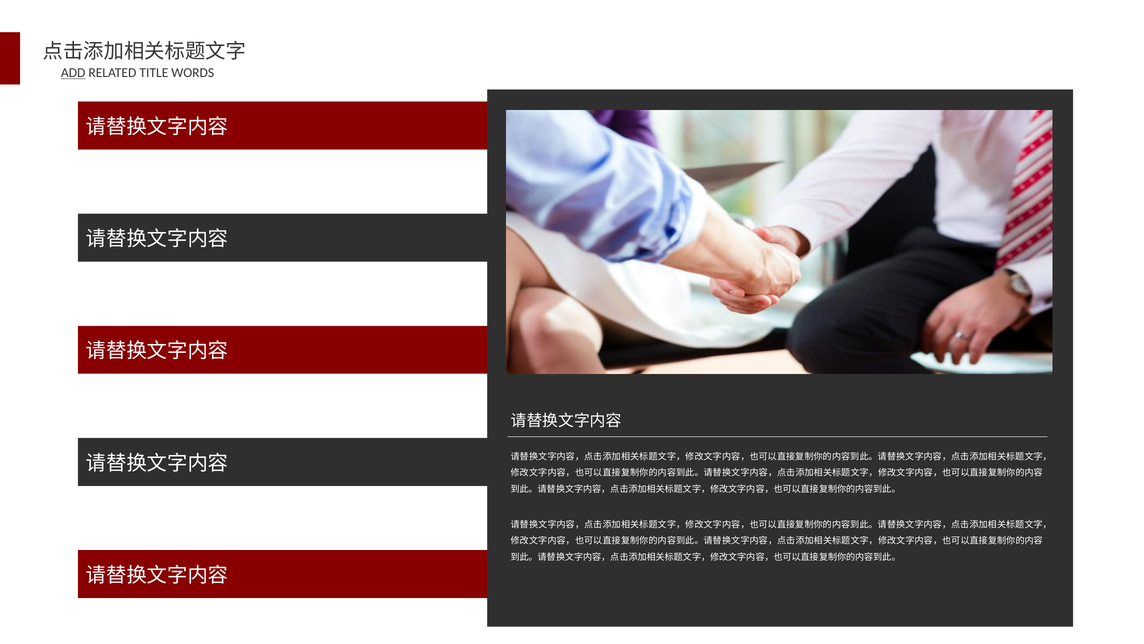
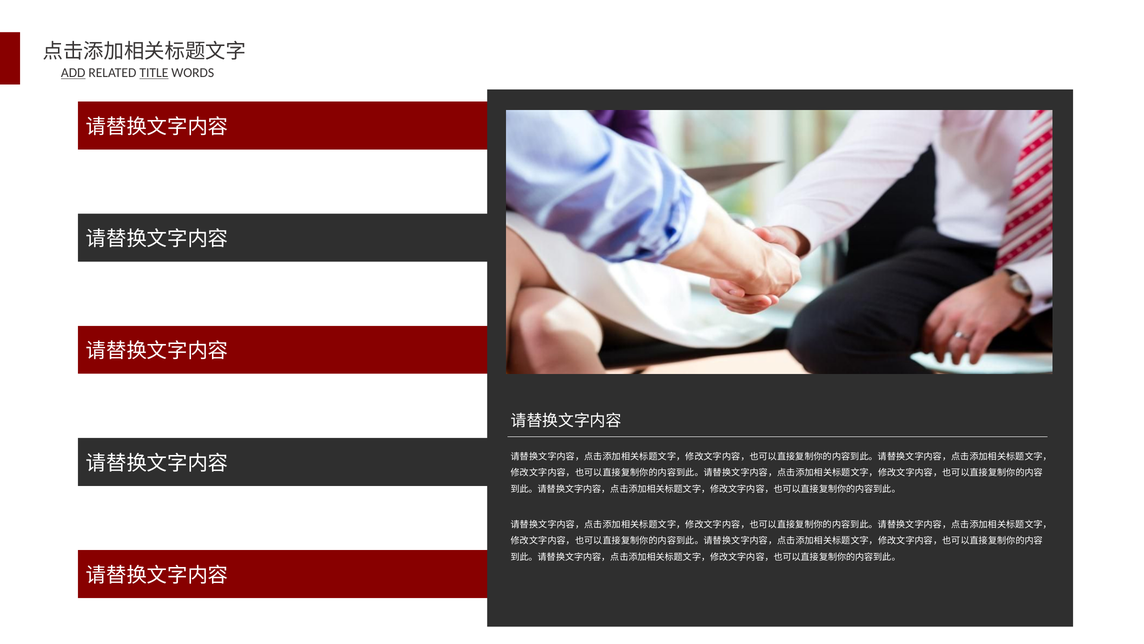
TITLE underline: none -> present (154, 73)
